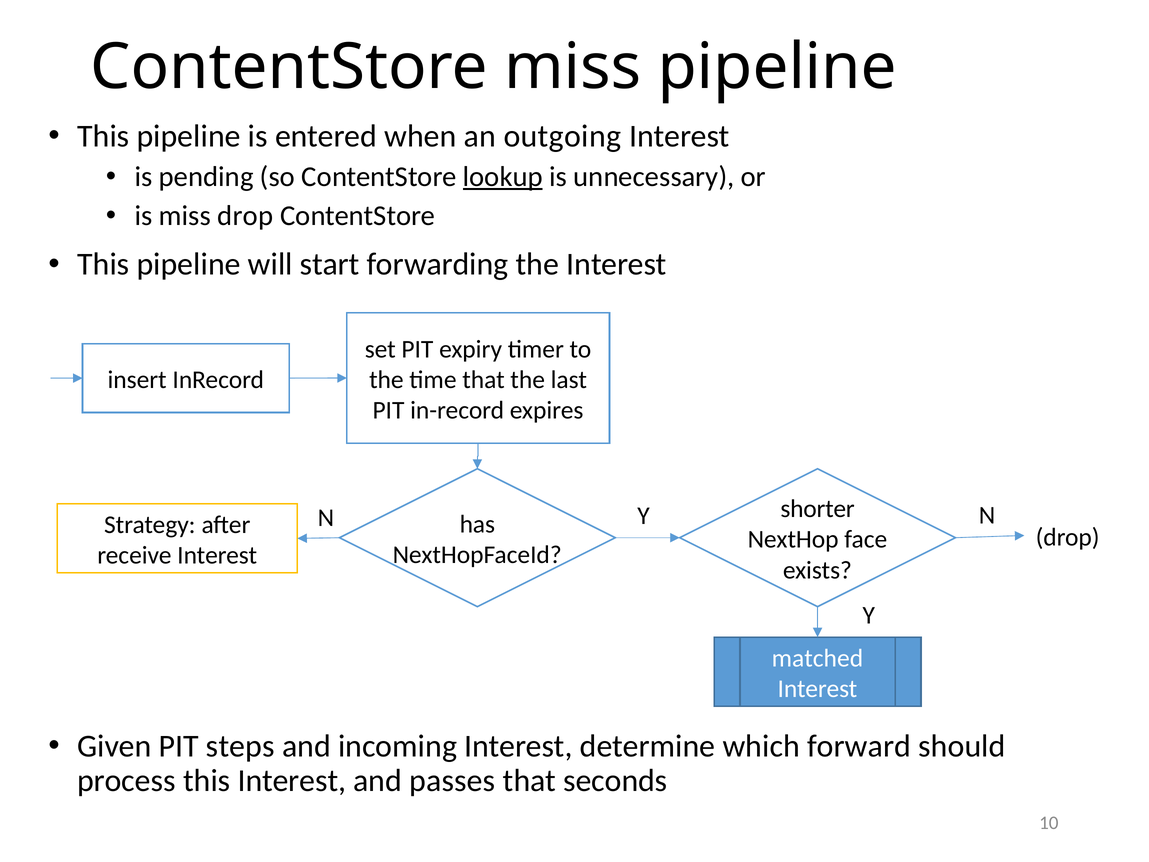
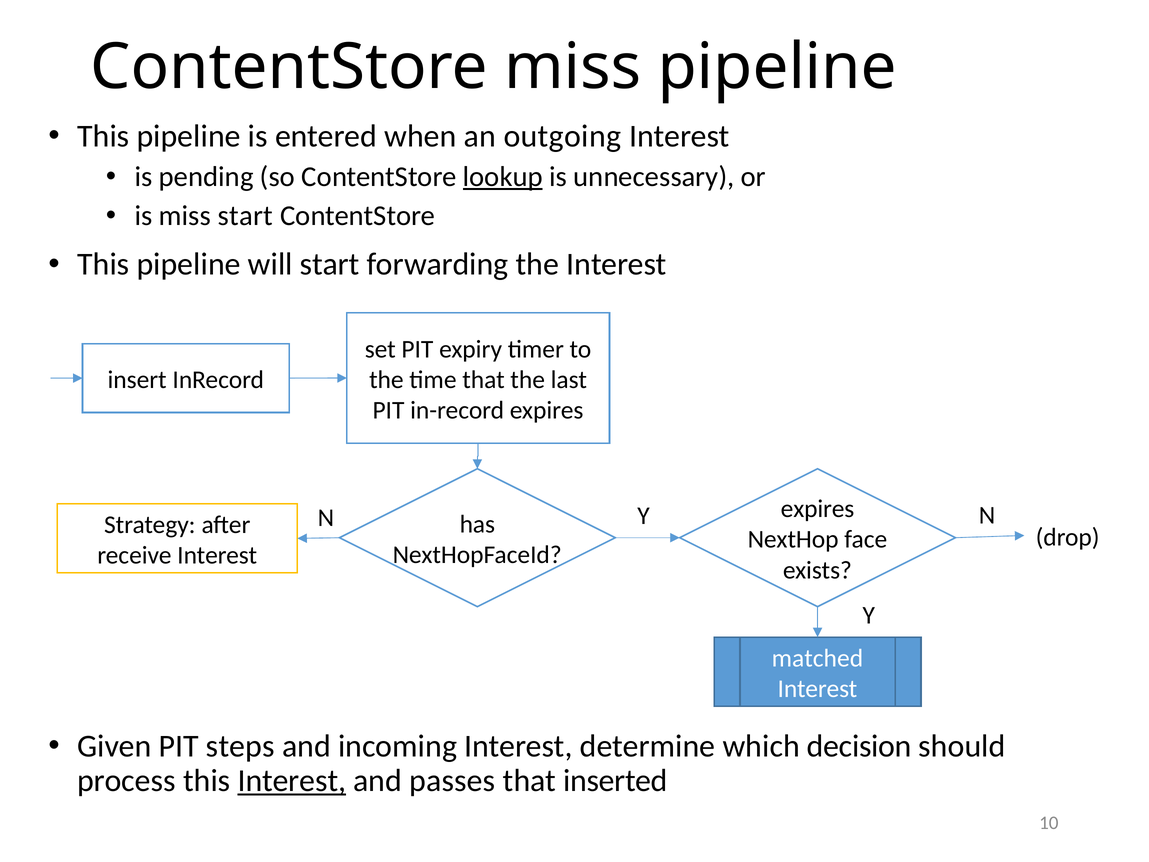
miss drop: drop -> start (245, 216)
shorter: shorter -> expires (818, 509)
forward: forward -> decision (859, 746)
Interest underline: none -> present (292, 780)
seconds: seconds -> inserted (615, 780)
